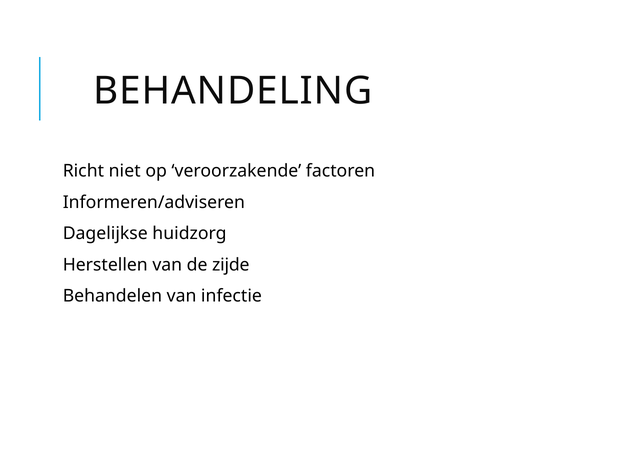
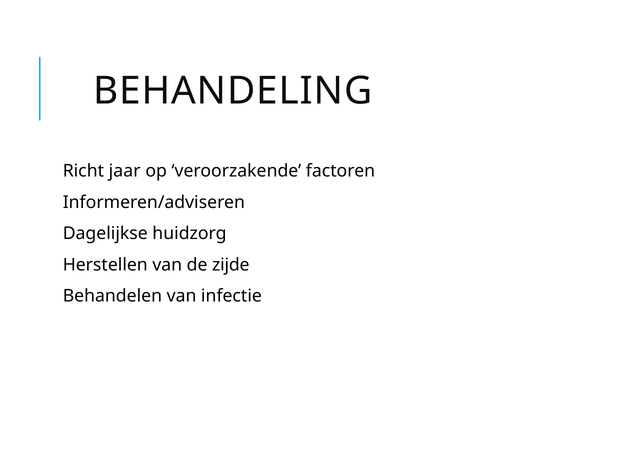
niet: niet -> jaar (125, 171)
